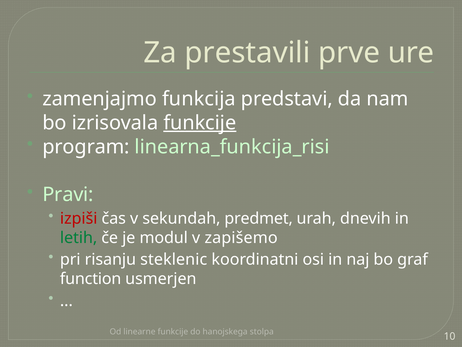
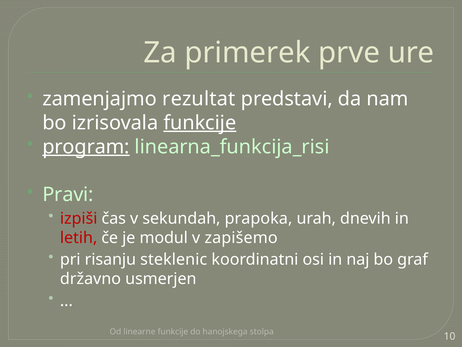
prestavili: prestavili -> primerek (247, 53)
funkcija: funkcija -> rezultat (199, 99)
program underline: none -> present (86, 147)
predmet: predmet -> prapoka (258, 218)
letih colour: green -> red (79, 237)
function: function -> državno (90, 278)
